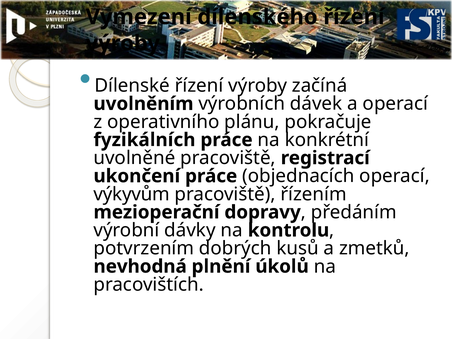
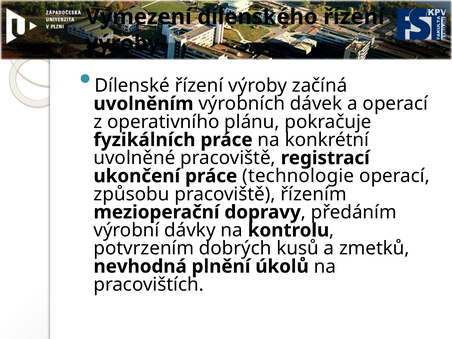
objednacích: objednacích -> technologie (298, 176)
výkyvům: výkyvům -> způsobu (132, 194)
